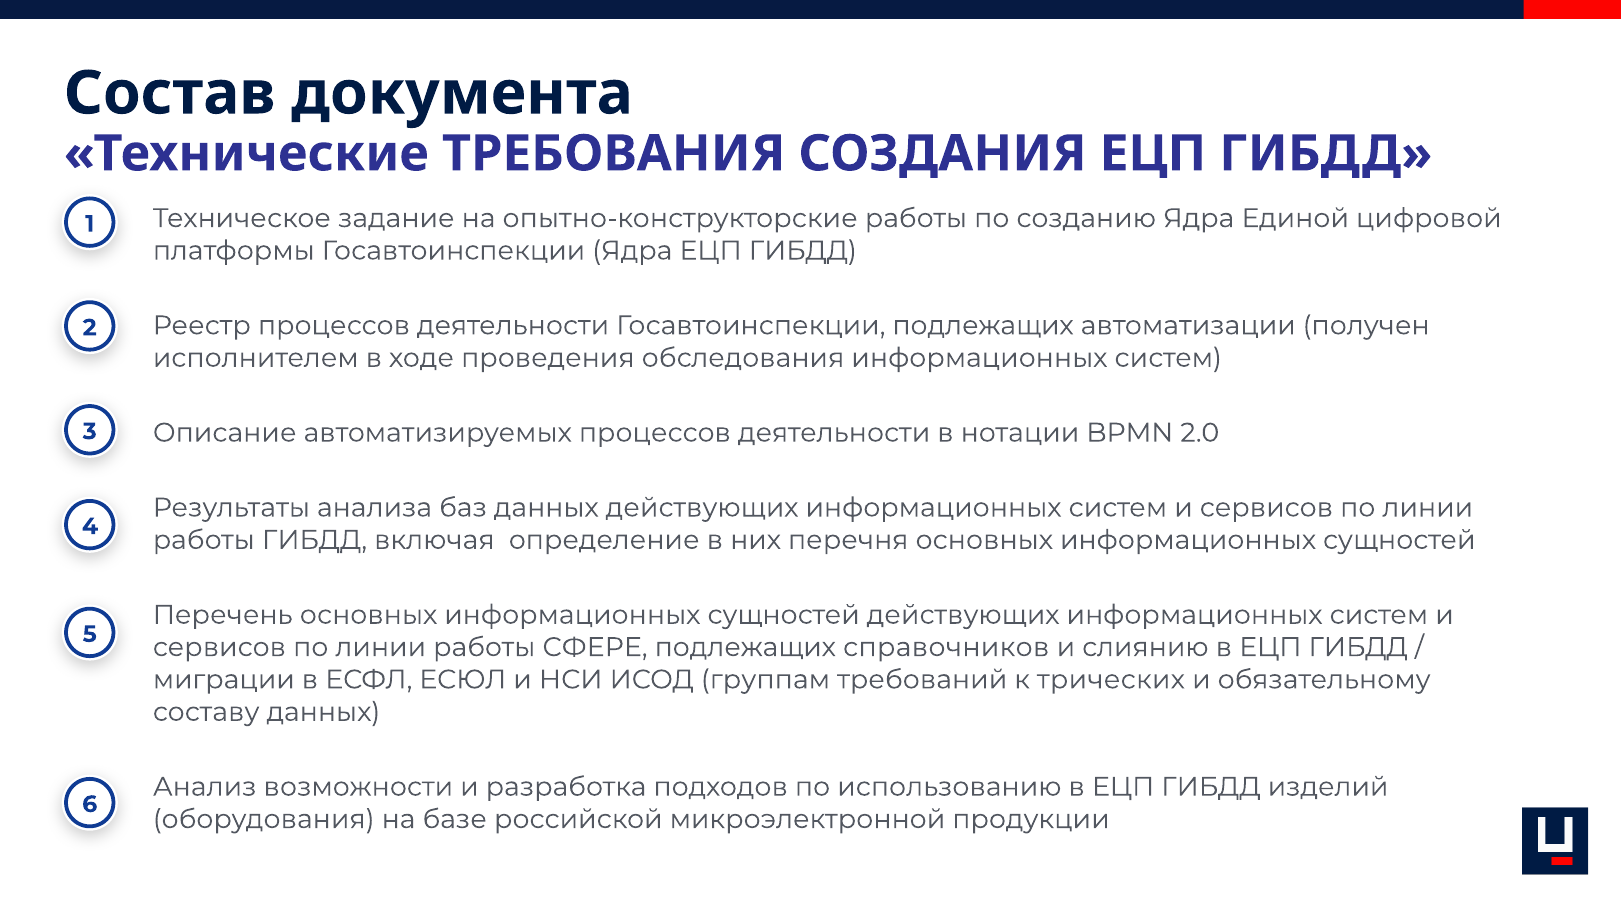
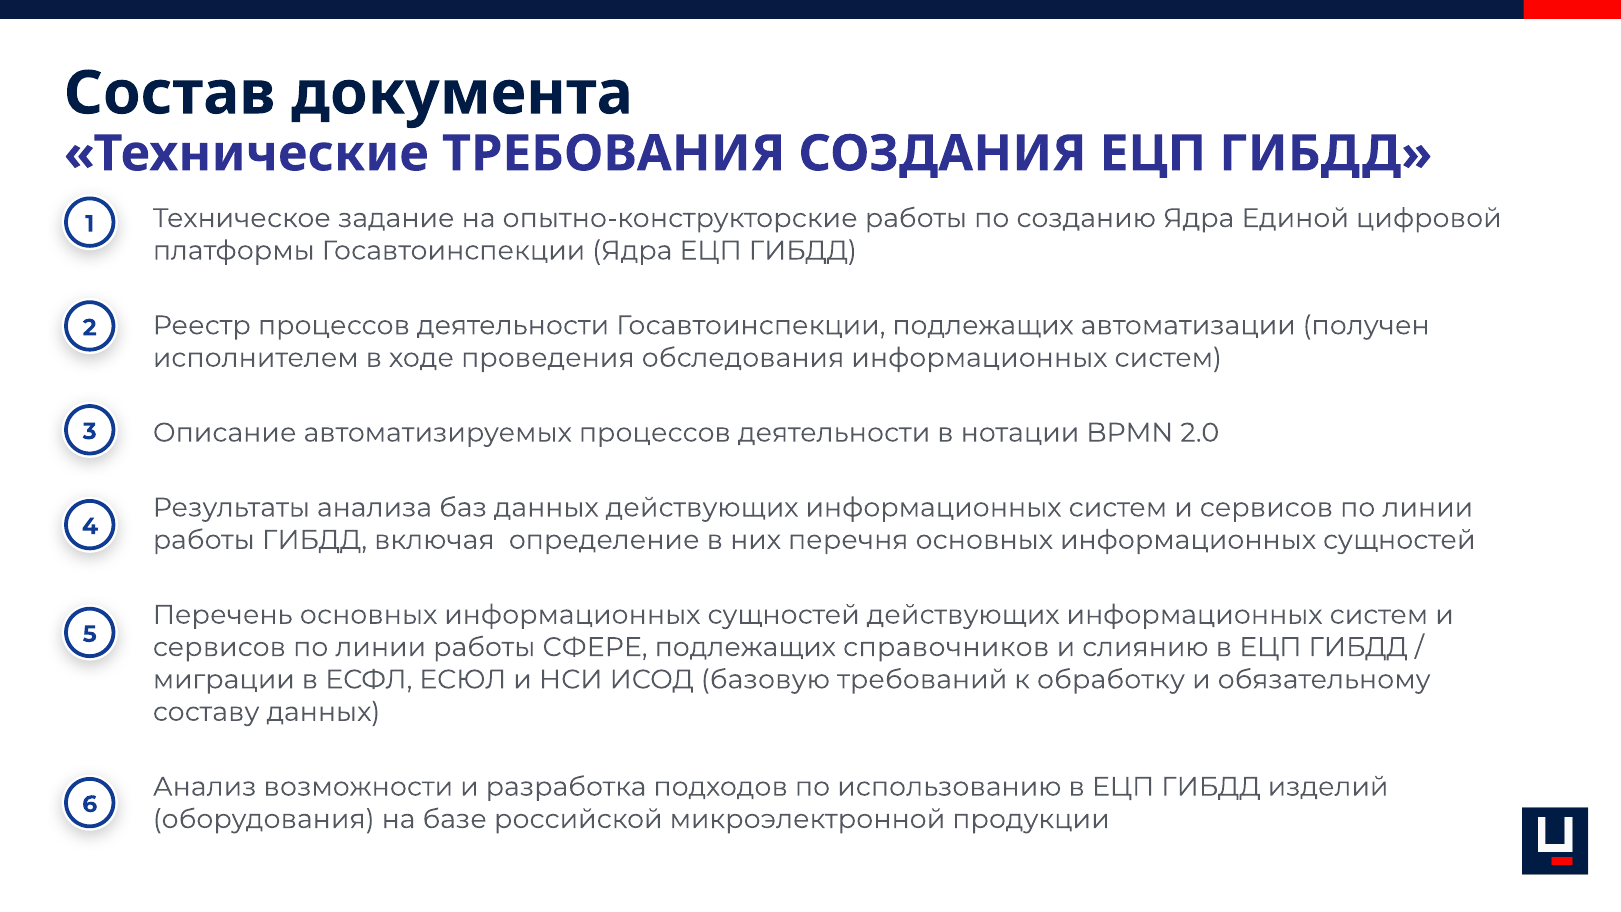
группам: группам -> базовую (765, 679)
трических: трических -> обработку (1111, 679)
